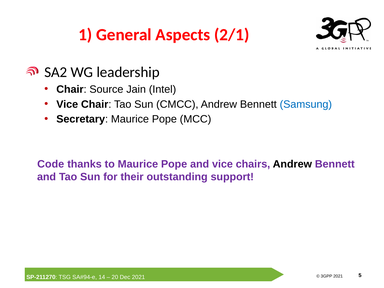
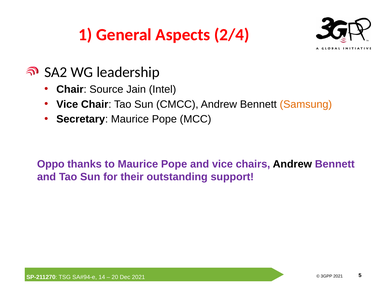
2/1: 2/1 -> 2/4 (232, 35)
Samsung colour: blue -> orange (306, 104)
Code: Code -> Oppo (51, 164)
